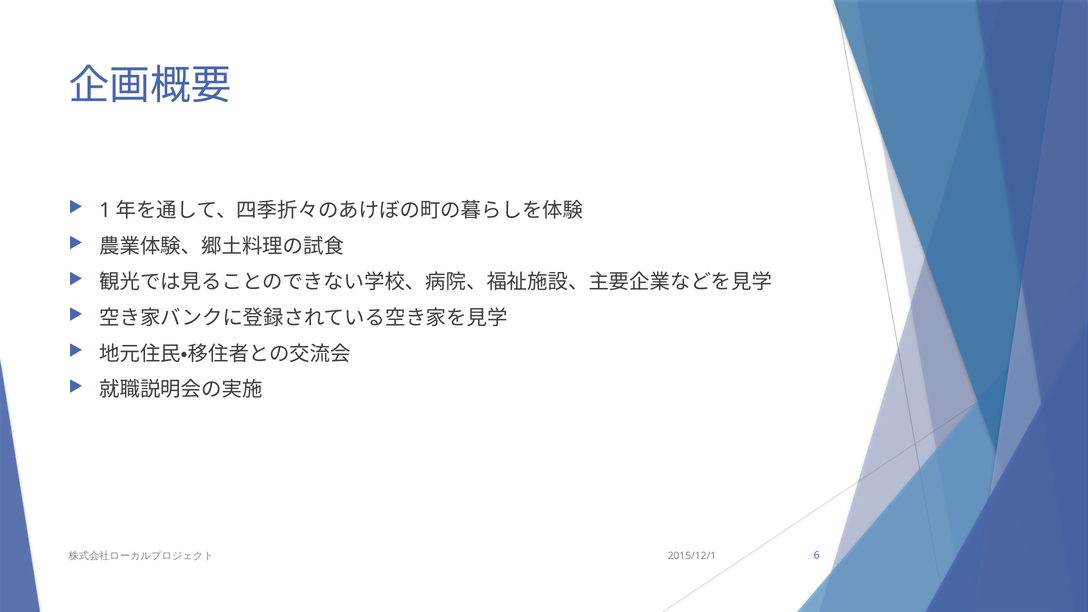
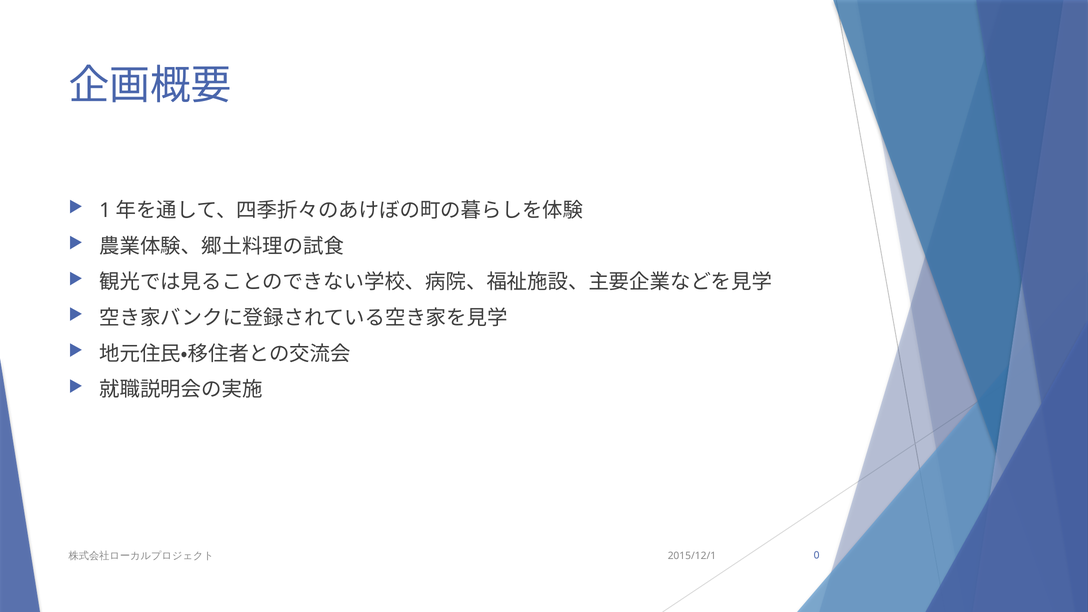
6: 6 -> 0 (817, 555)
